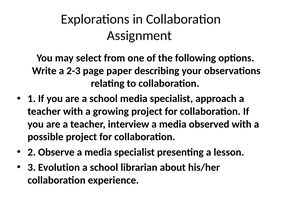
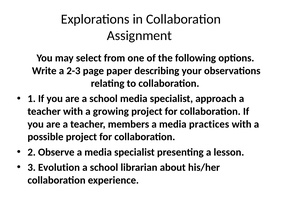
interview: interview -> members (129, 124)
observed: observed -> practices (209, 124)
